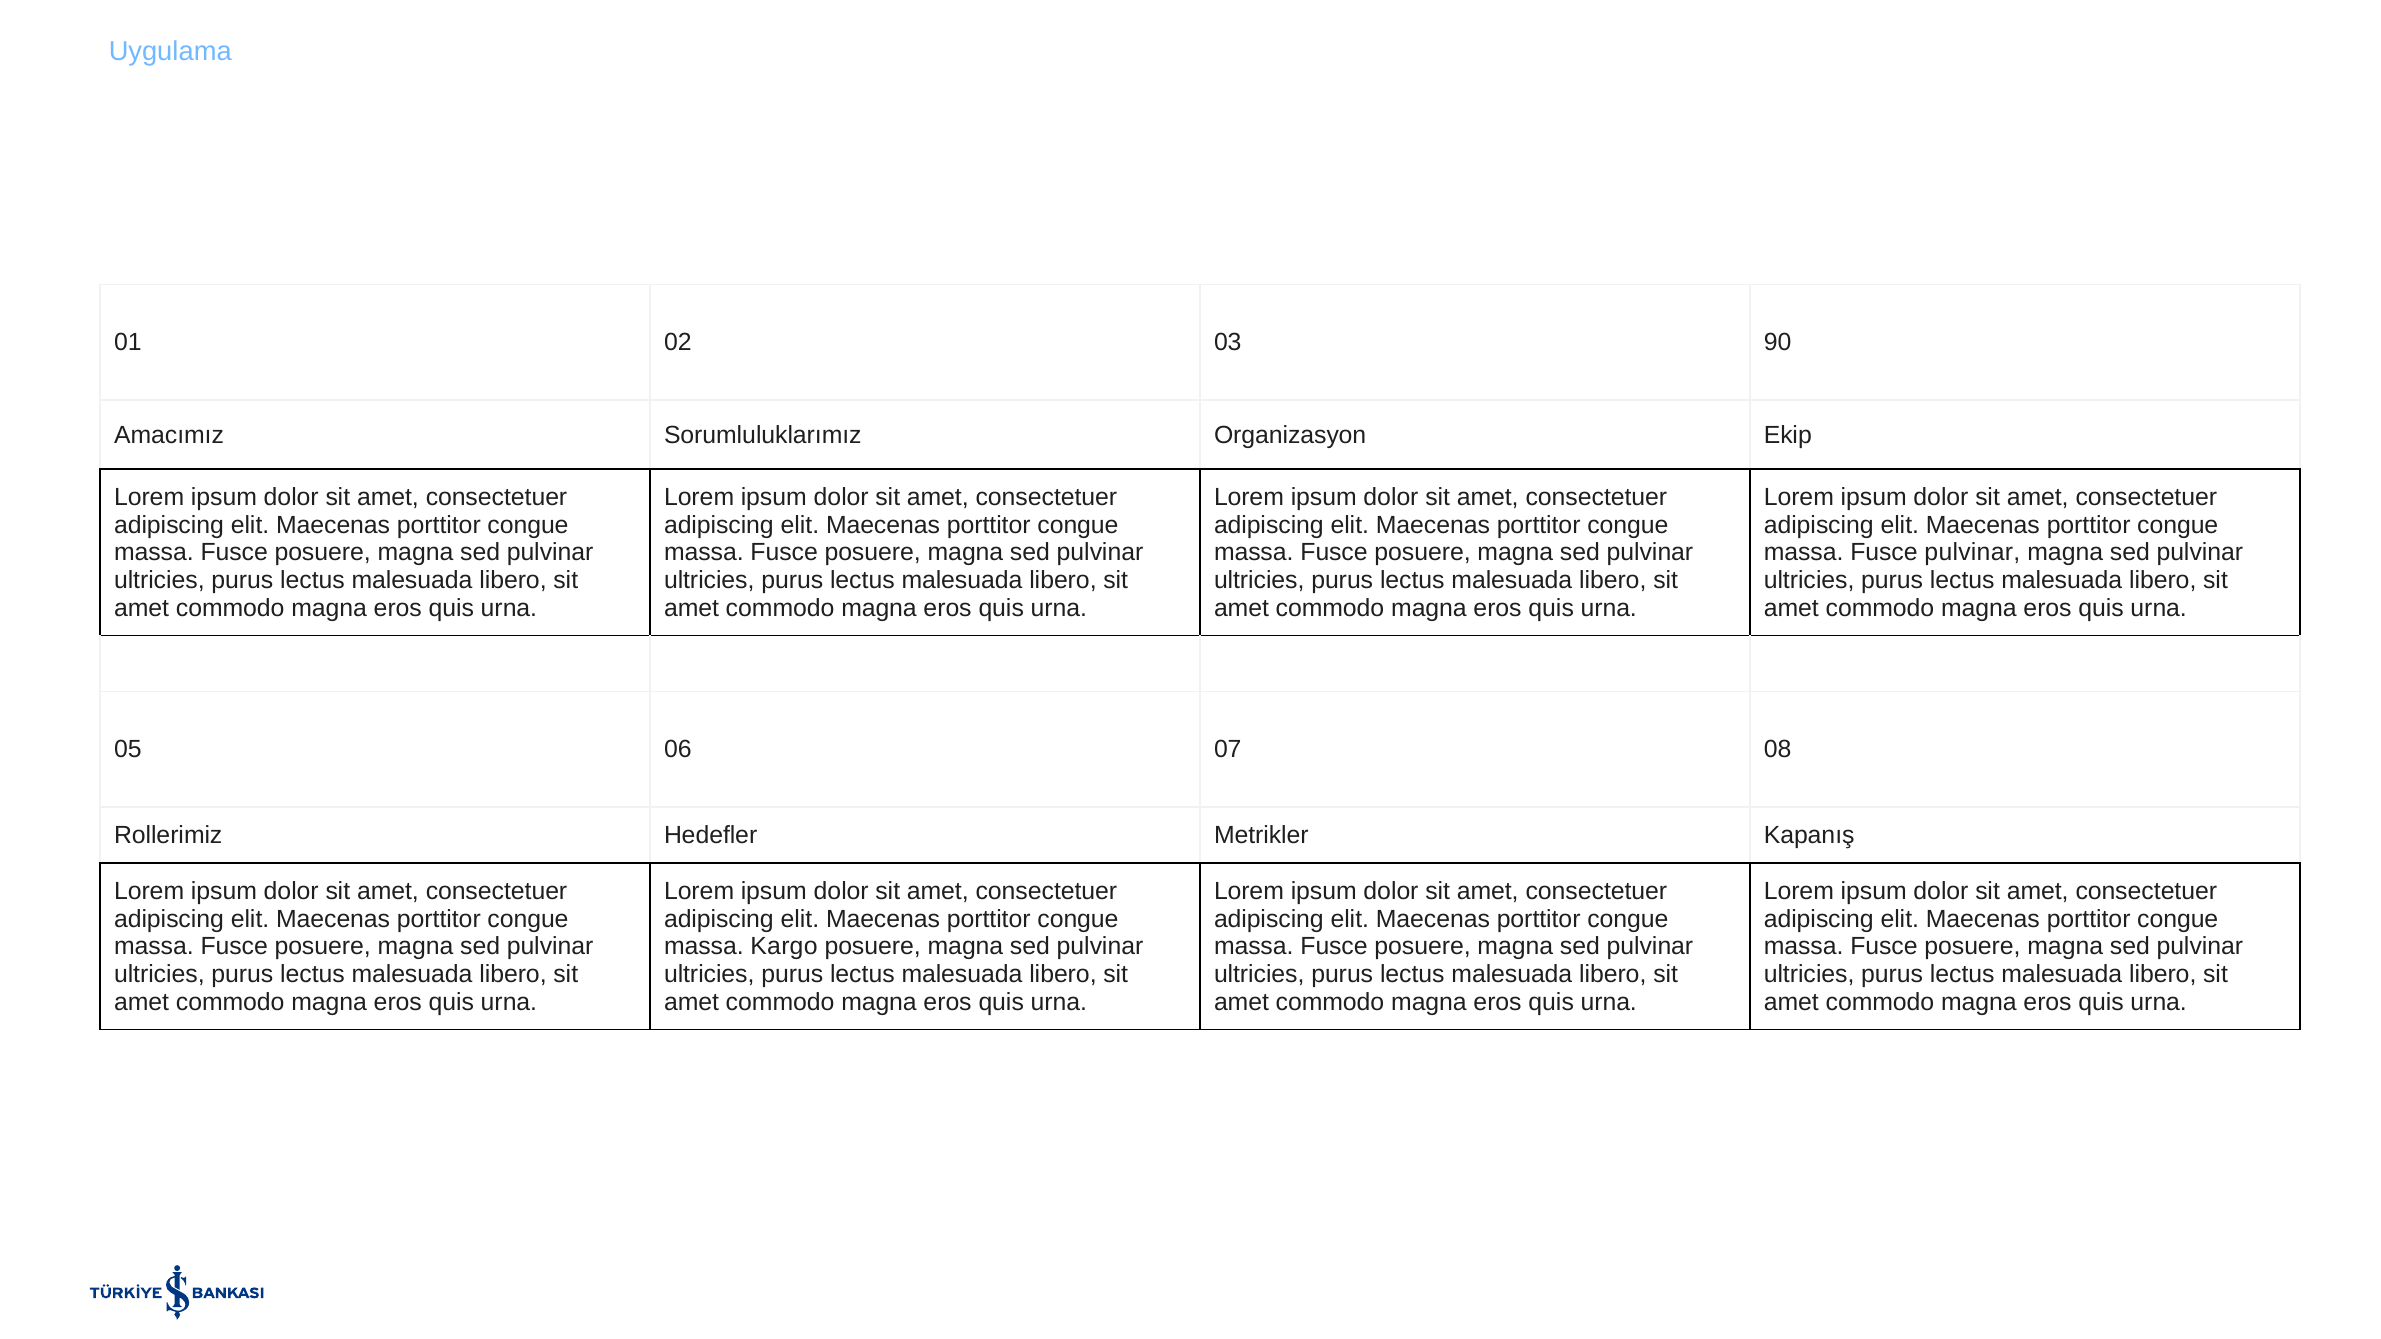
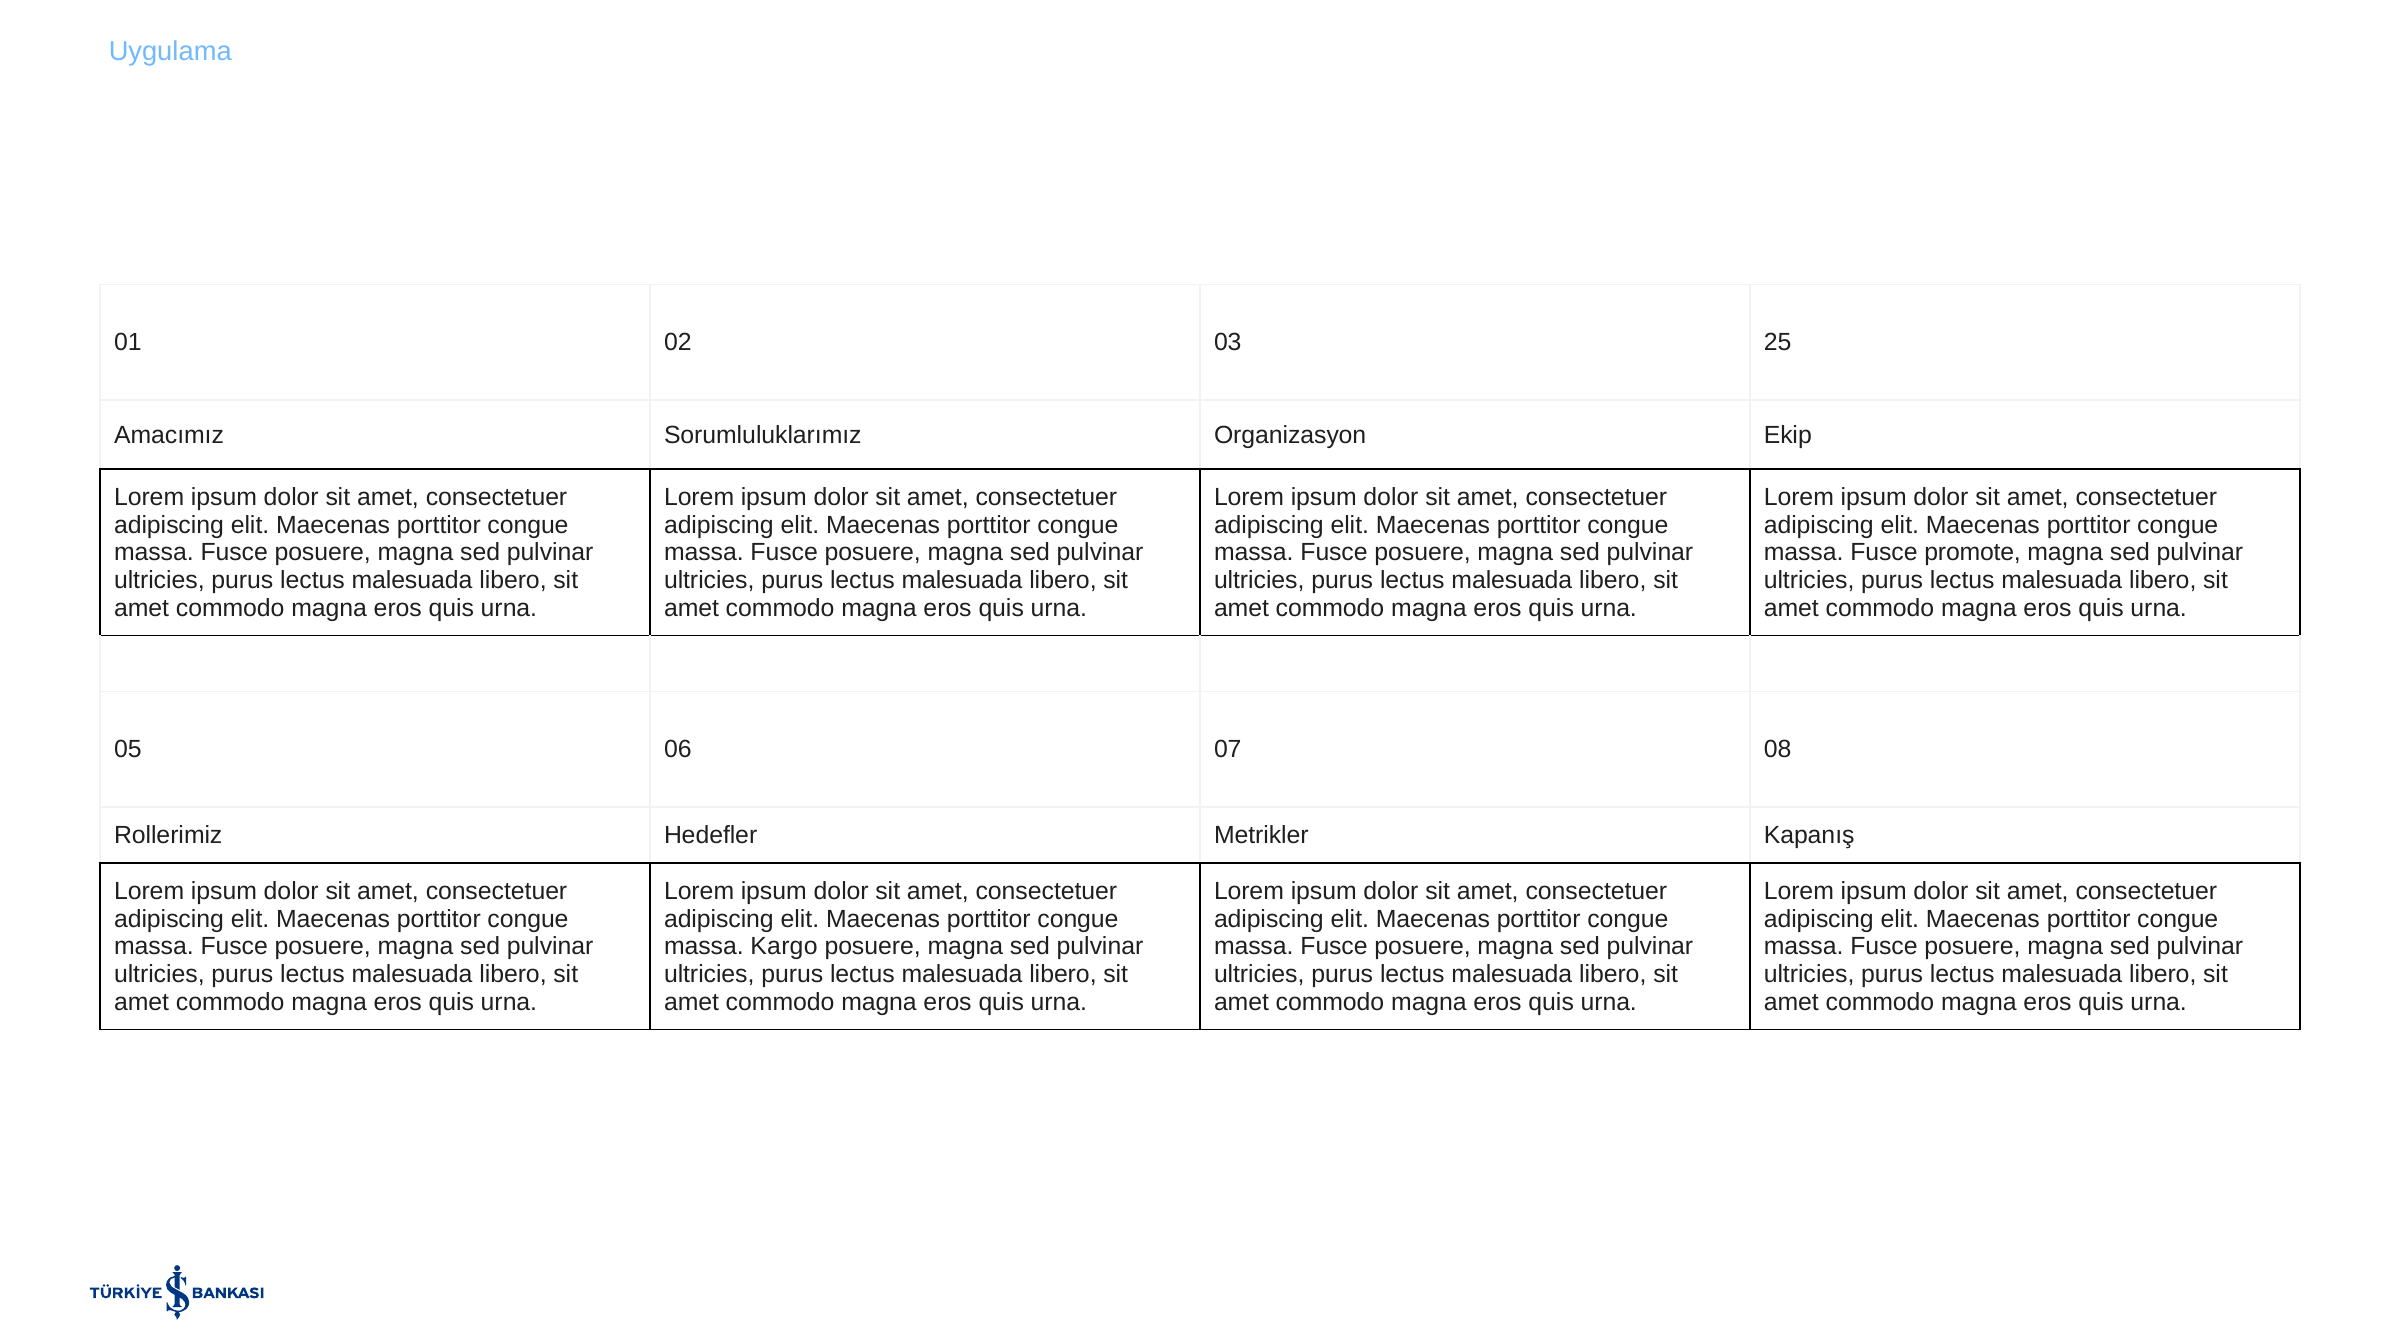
90: 90 -> 25 (1778, 343)
Fusce pulvinar: pulvinar -> promote (1973, 553)
